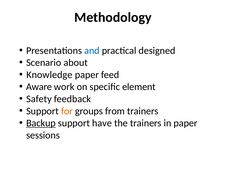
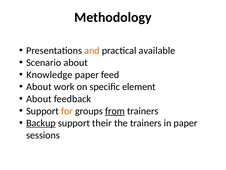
and colour: blue -> orange (92, 50)
designed: designed -> available (157, 50)
Aware: Aware -> About (39, 87)
Safety: Safety -> About (39, 99)
from underline: none -> present (115, 111)
have: have -> their (102, 123)
